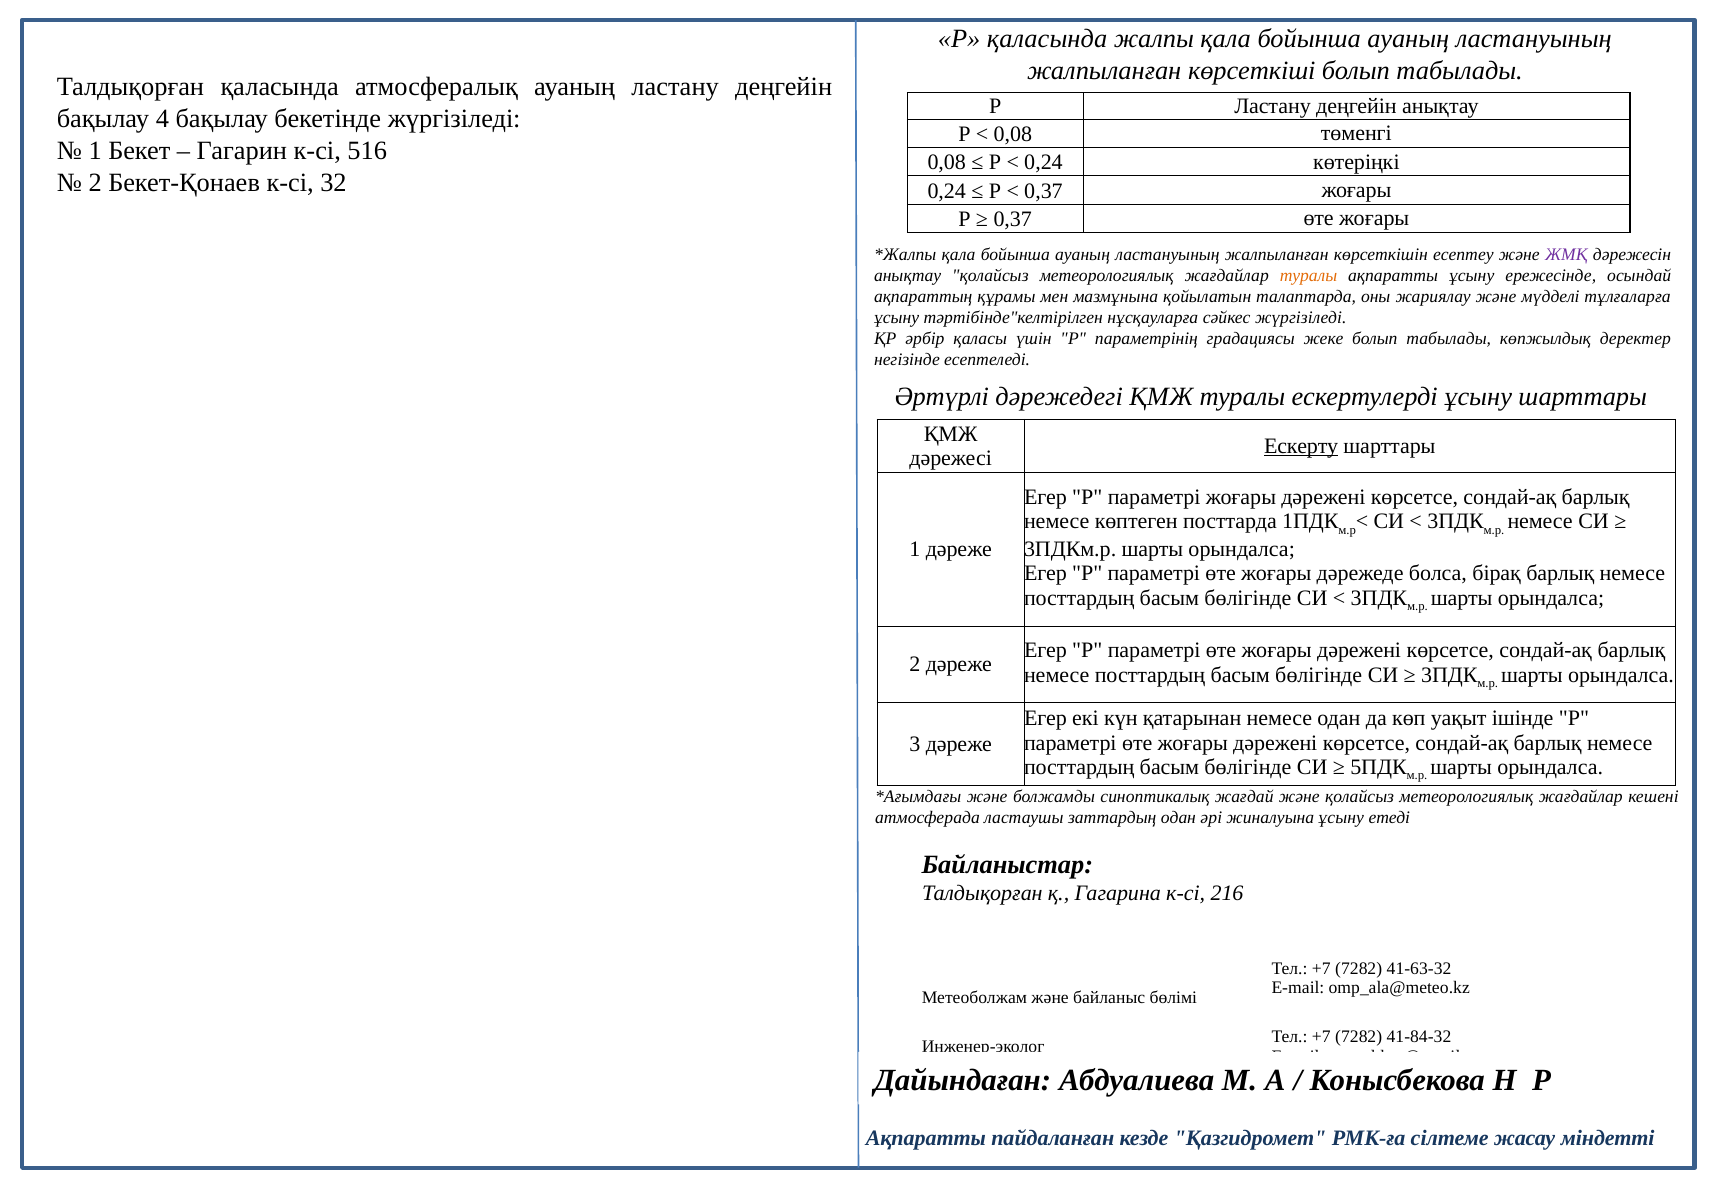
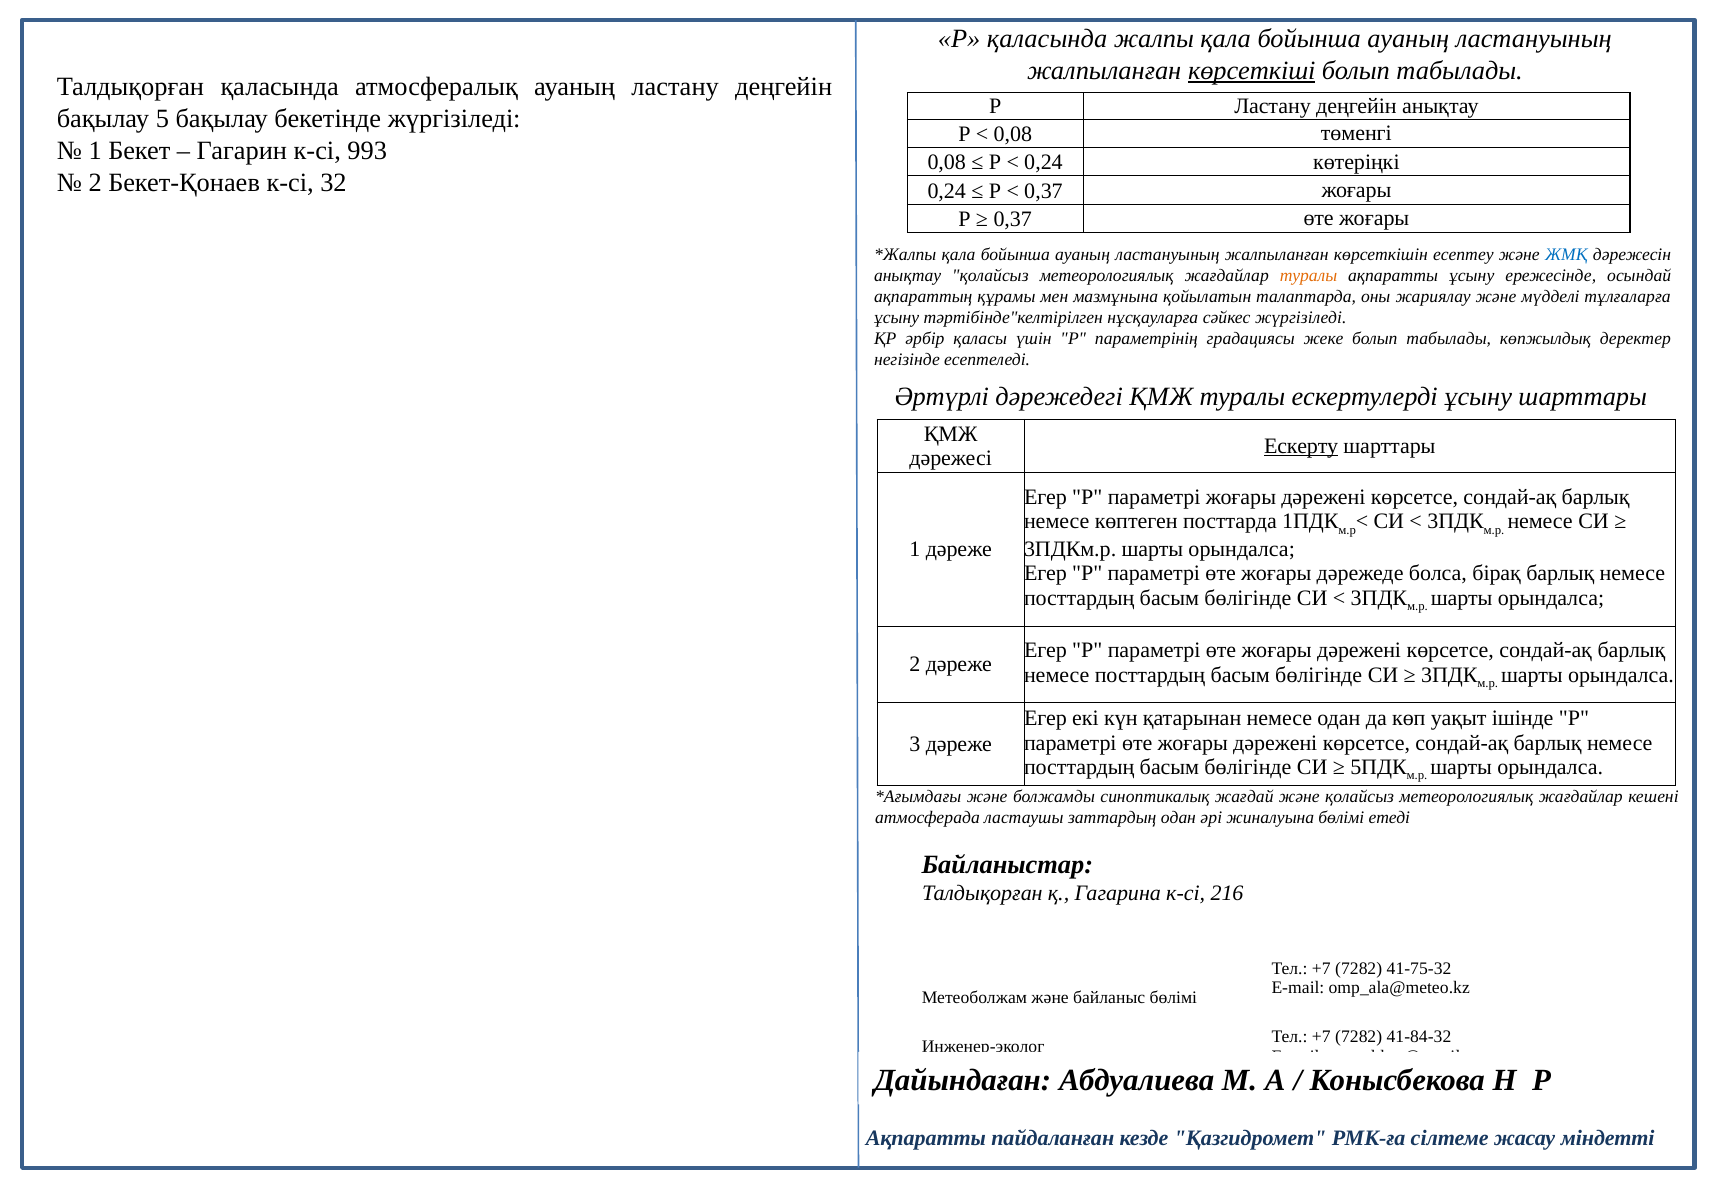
көрсеткіші underline: none -> present (1252, 70)
4: 4 -> 5 (162, 119)
516: 516 -> 993 (367, 151)
ЖМҚ colour: purple -> blue (1566, 255)
жиналуына ұсыну: ұсыну -> бөлімі (1341, 818)
41-63-32: 41-63-32 -> 41-75-32 (1419, 969)
